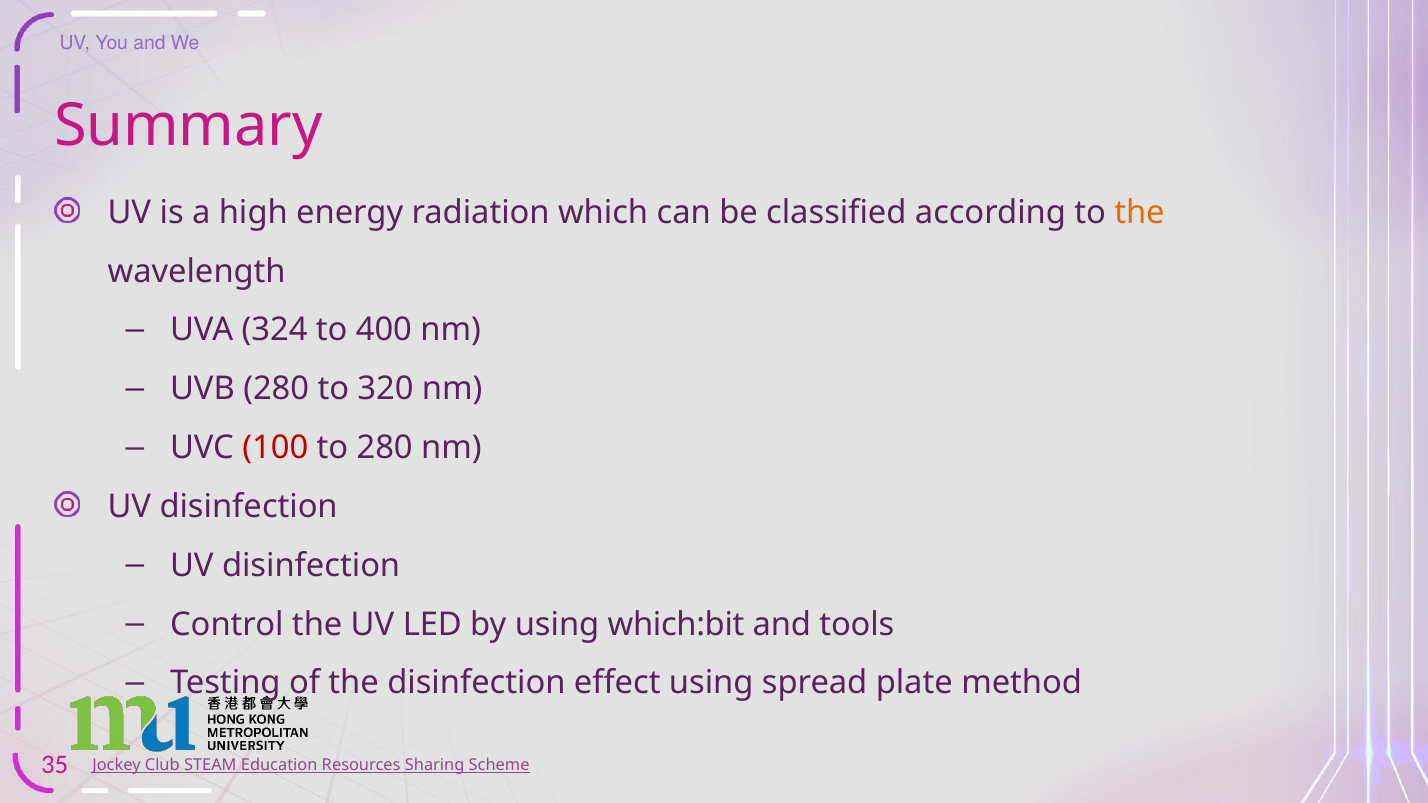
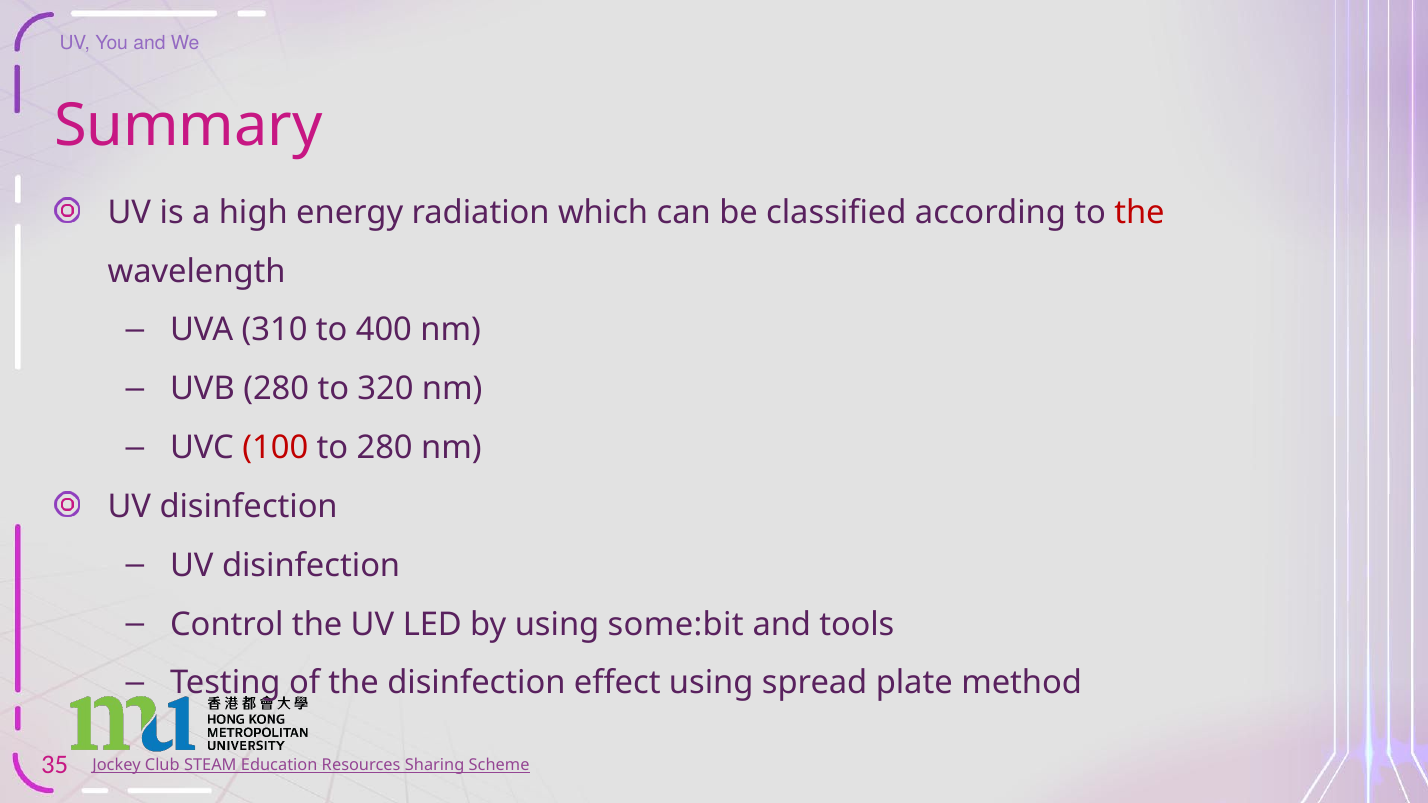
the colour: orange -> red (1139, 213)
324: 324 -> 310 (275, 330)
which:bit: which:bit -> some:bit (676, 625)
